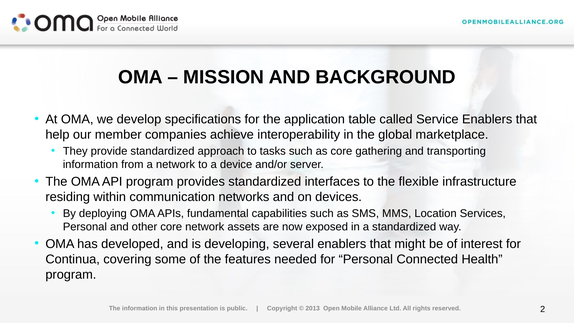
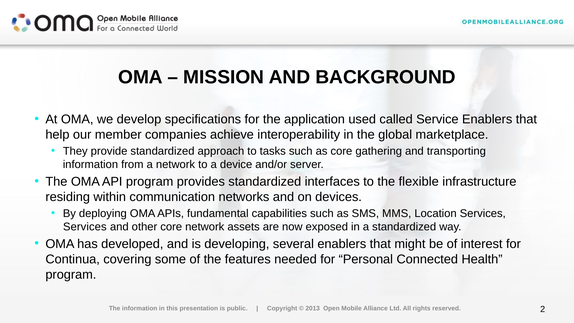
table: table -> used (362, 119)
Personal: Personal -> Services (85, 227)
